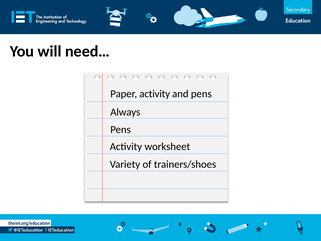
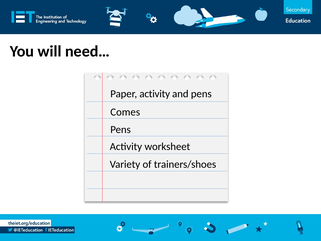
Always: Always -> Comes (125, 112)
